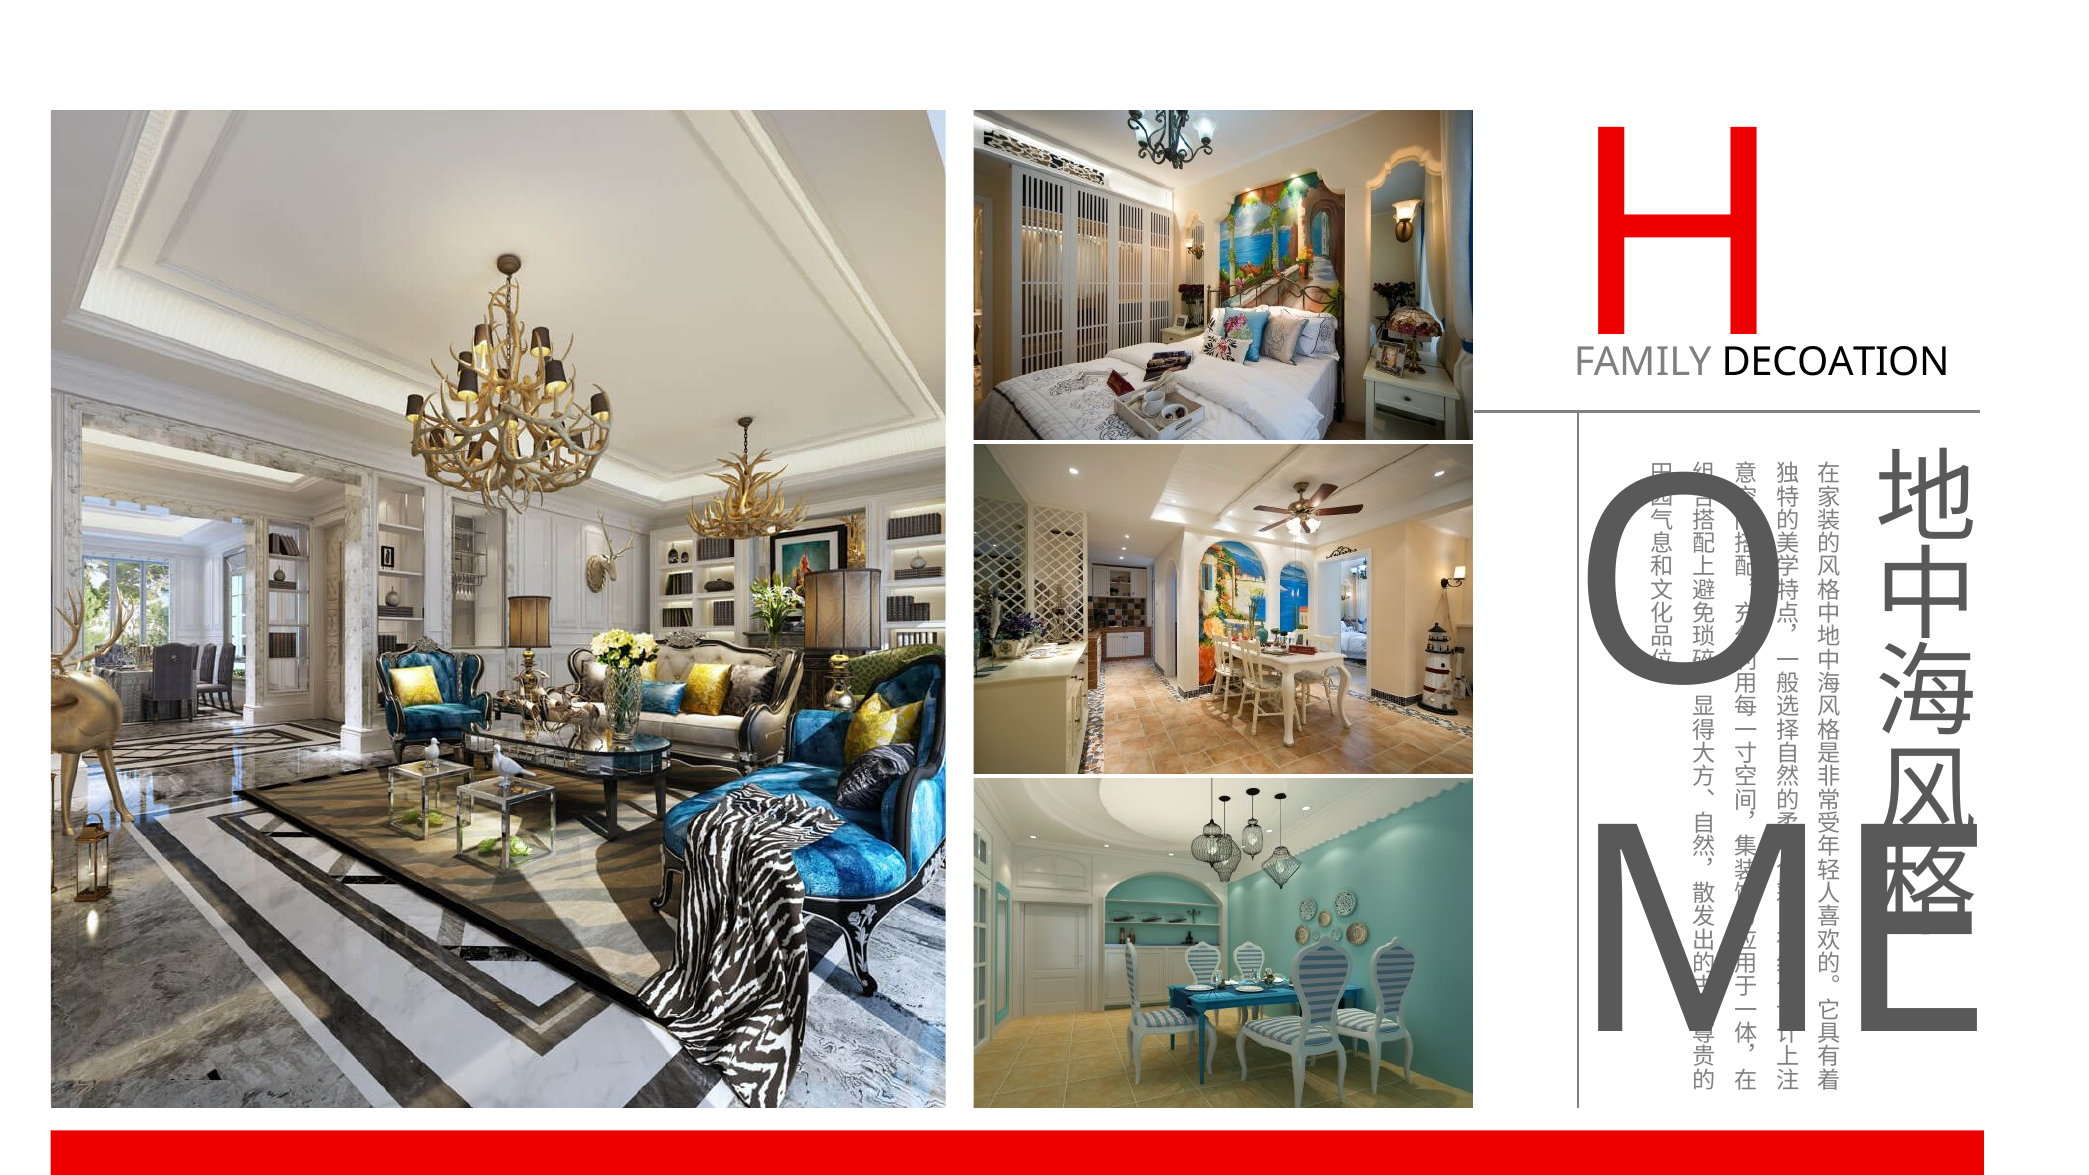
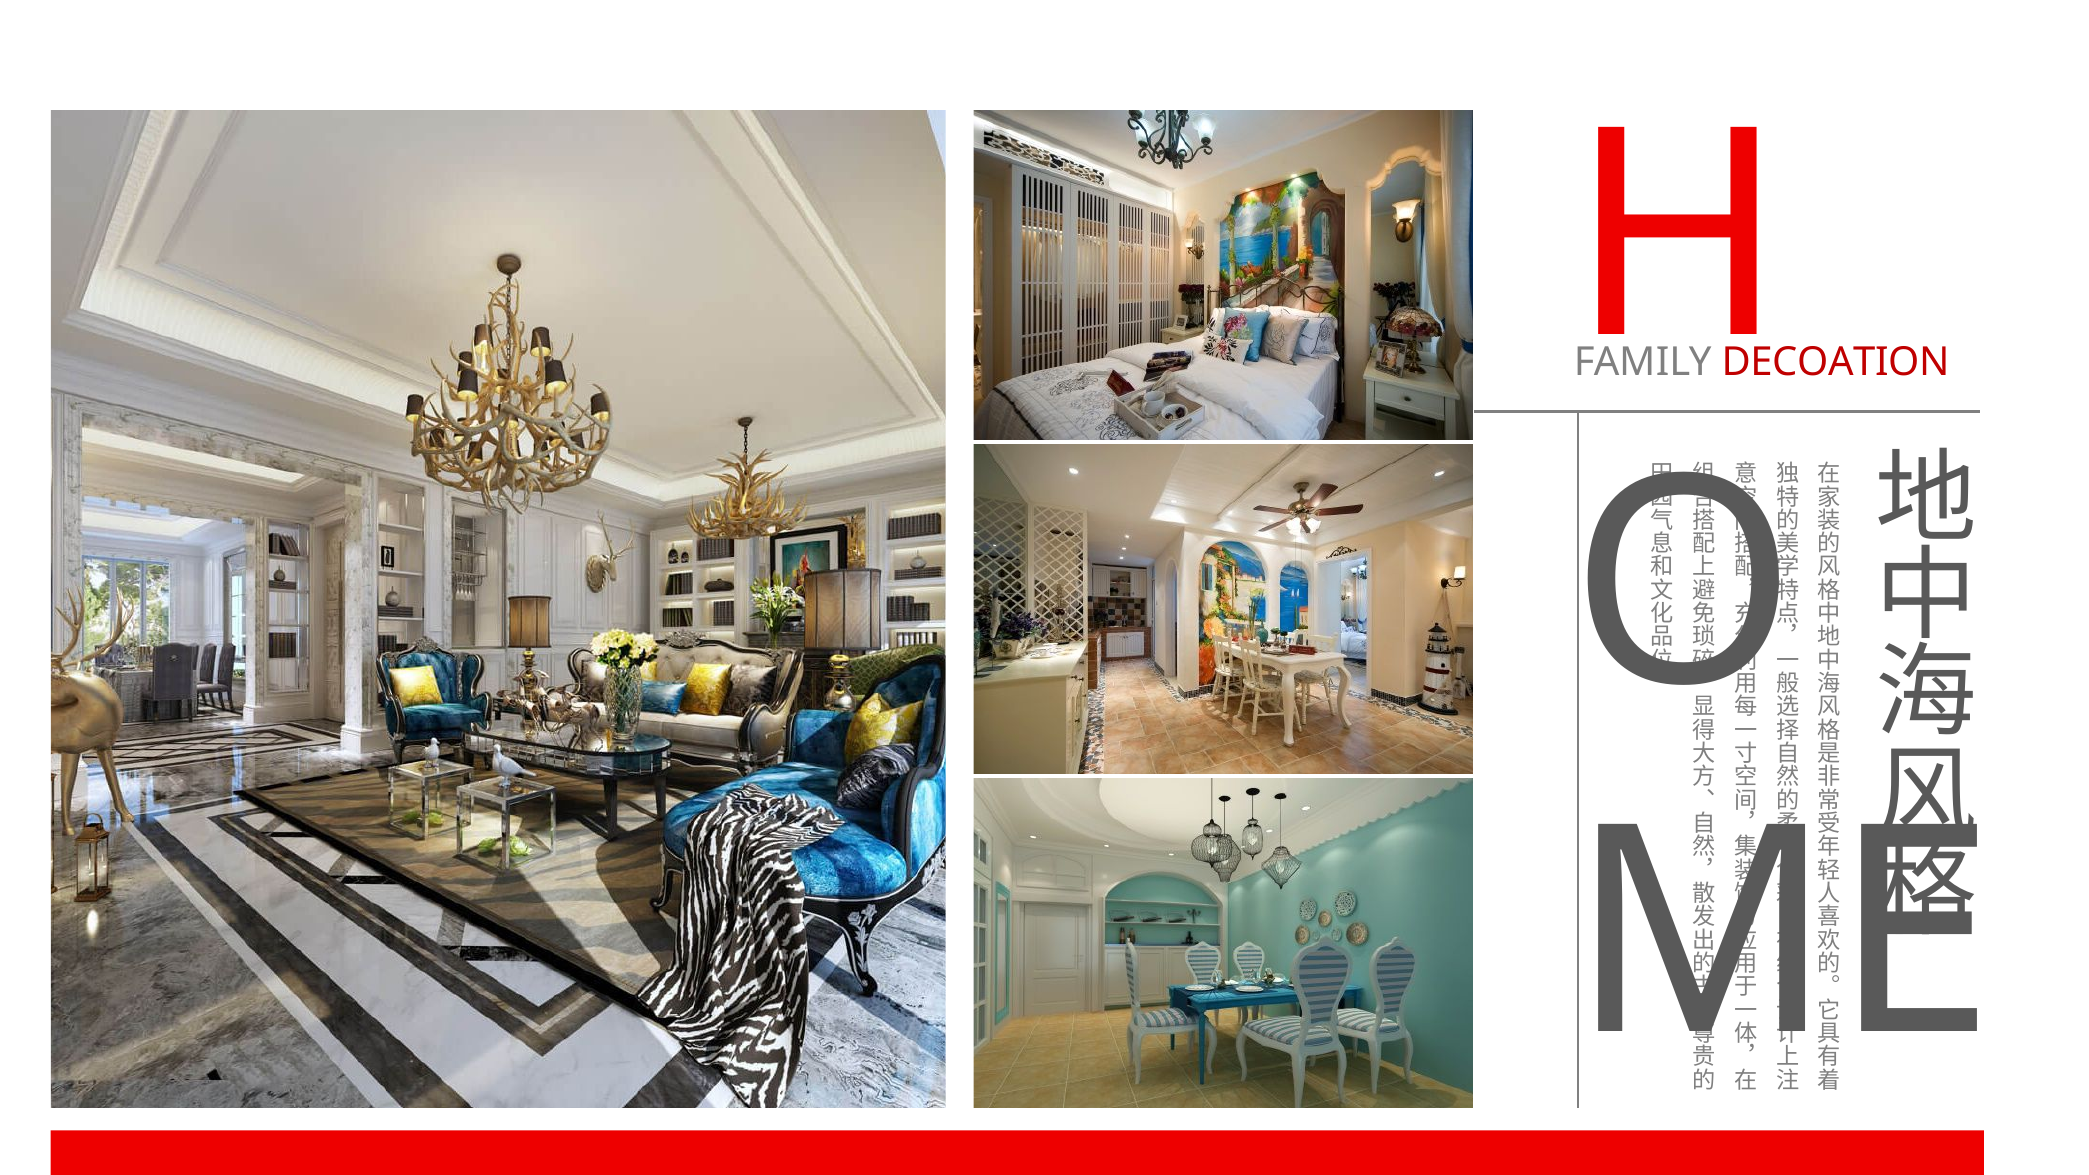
DECOATION colour: black -> red (1836, 362)
